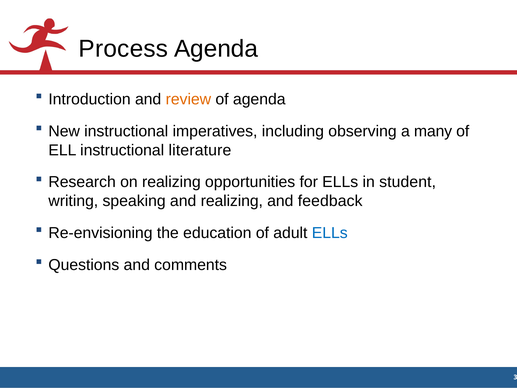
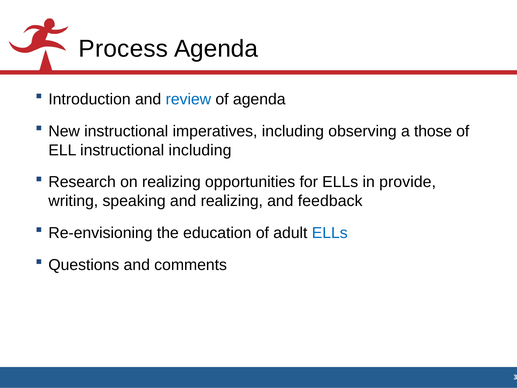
review colour: orange -> blue (188, 99)
many: many -> those (433, 131)
instructional literature: literature -> including (200, 150)
student: student -> provide (408, 182)
